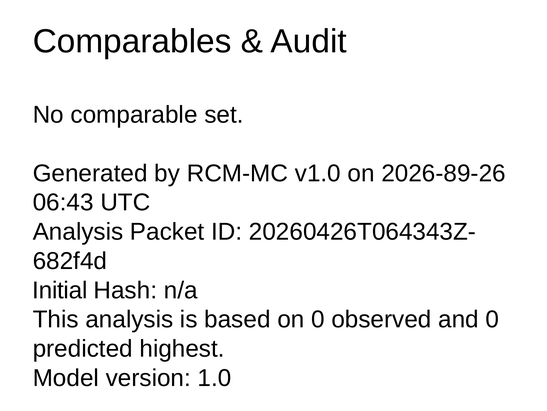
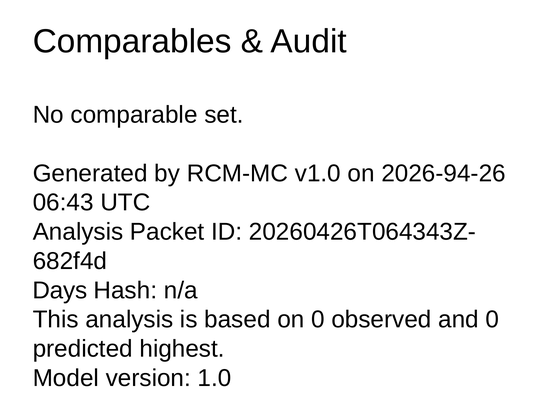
2026-89-26: 2026-89-26 -> 2026-94-26 (444, 173)
Initial: Initial -> Days (60, 290)
